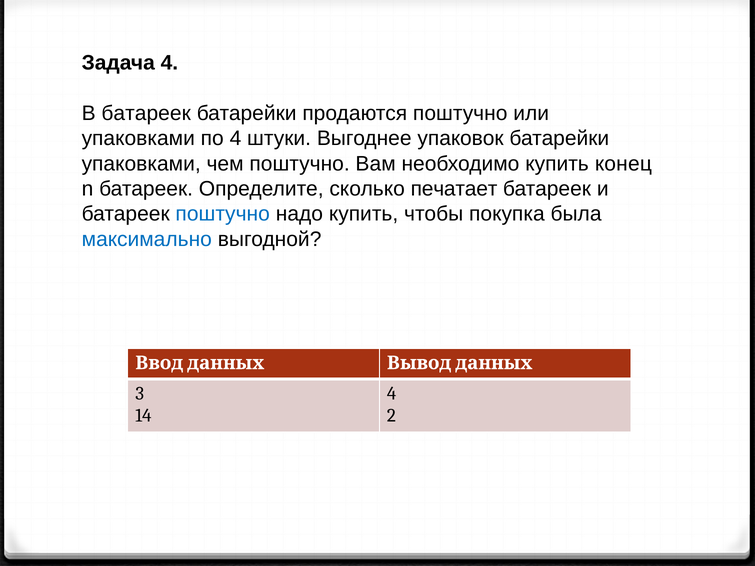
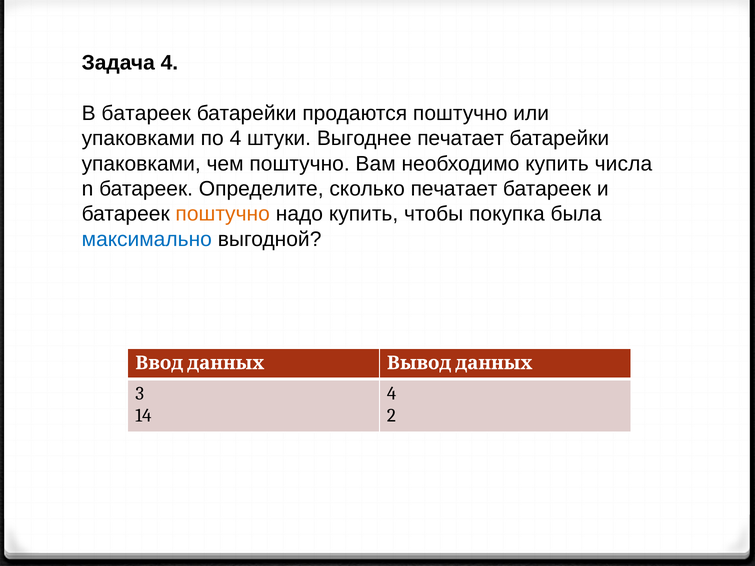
Выгоднее упаковок: упаковок -> печатает (461, 139)
конец: конец -> числа (623, 164)
поштучно colour: blue -> orange (223, 214)
